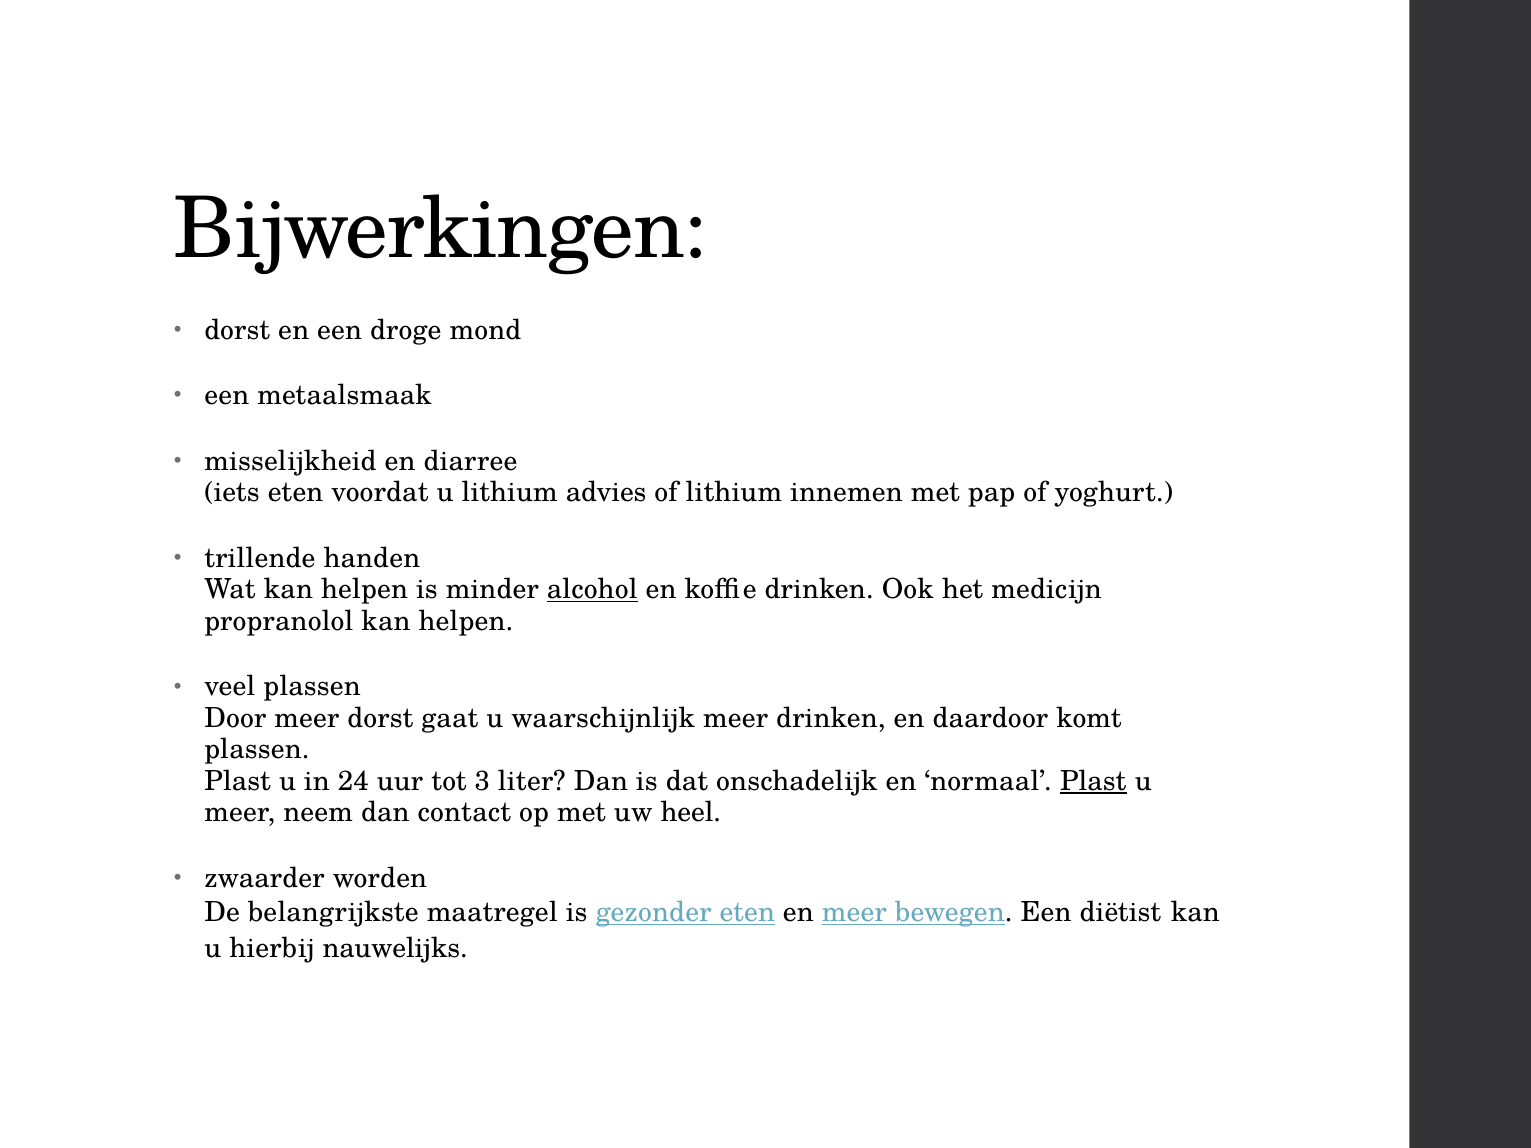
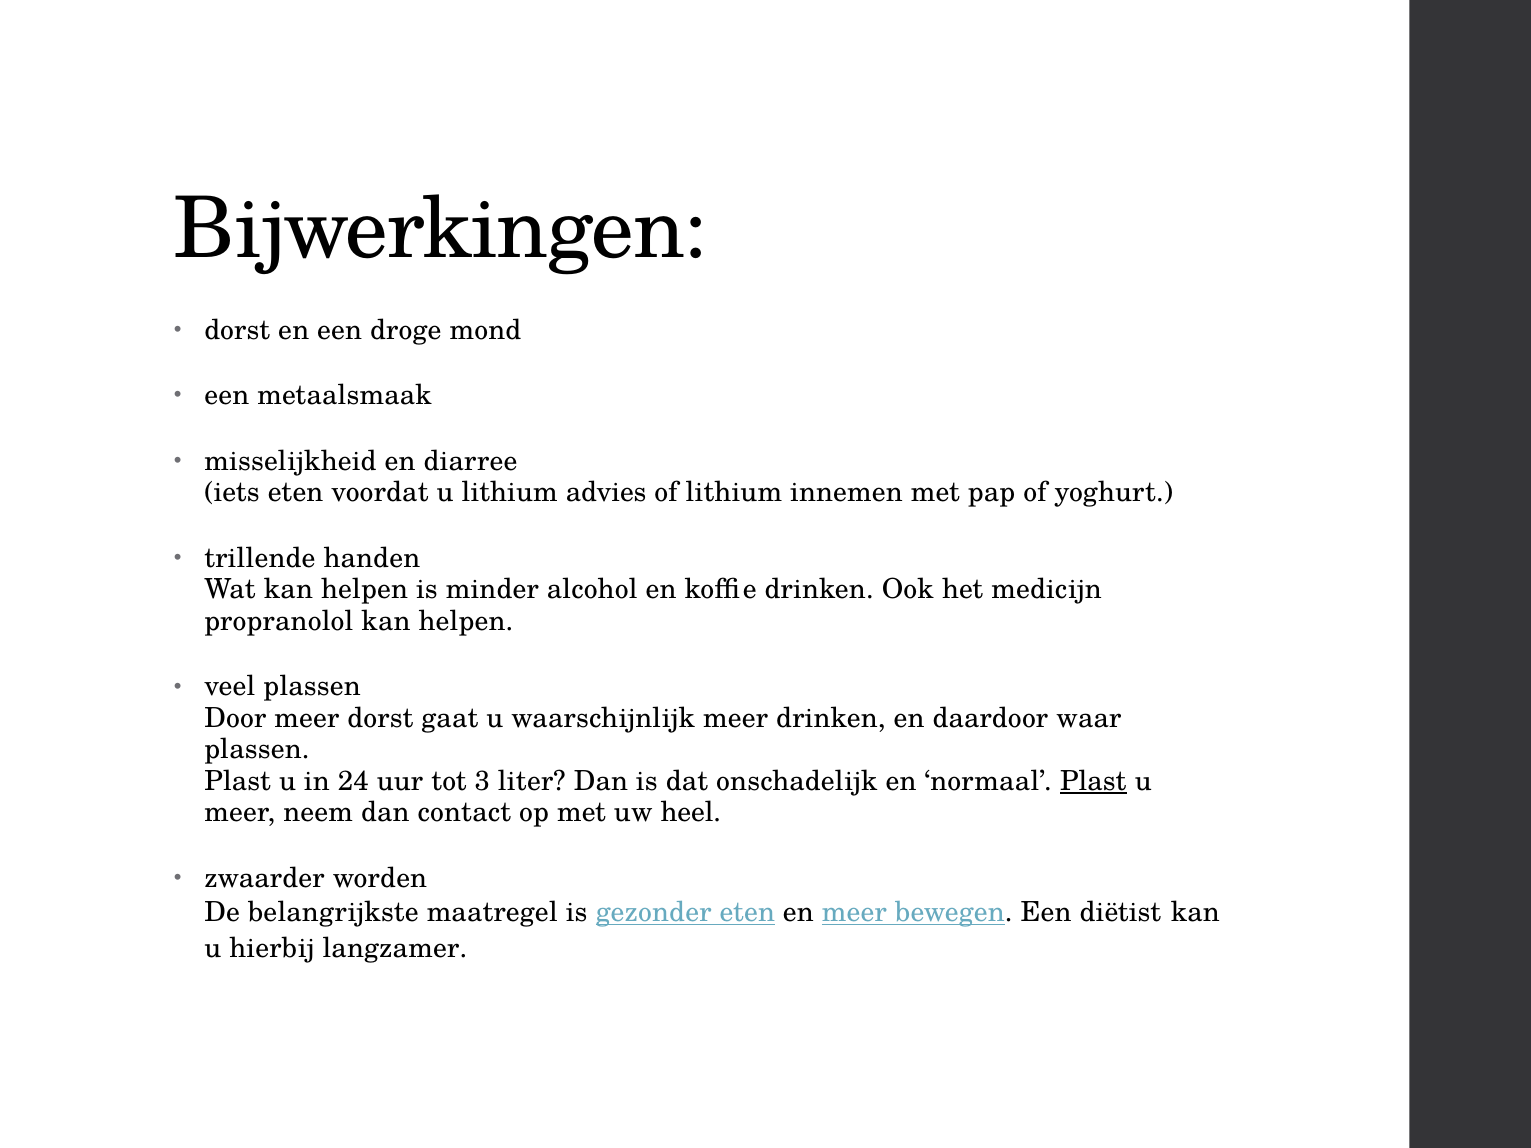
alcohol underline: present -> none (592, 590)
komt: komt -> waar (1089, 718)
nauwelijks: nauwelijks -> langzamer (395, 949)
